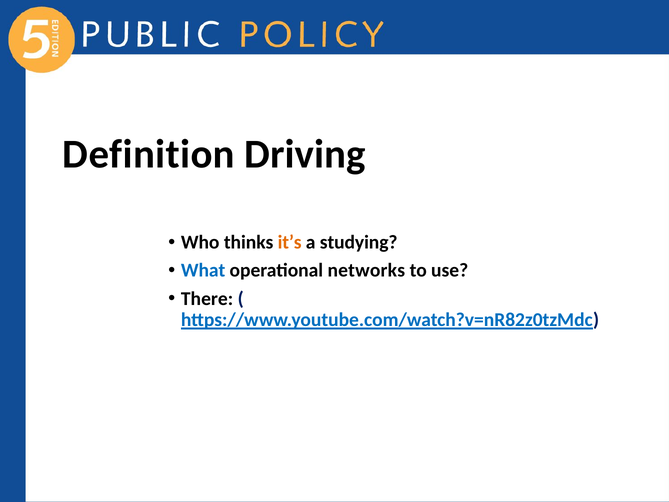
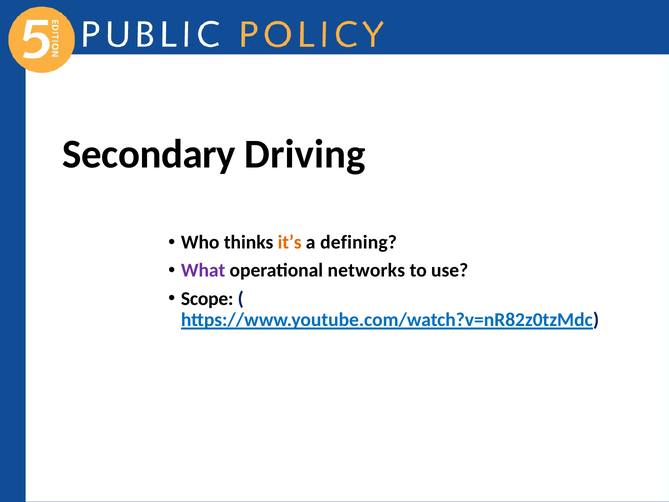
Definition: Definition -> Secondary (149, 154)
studying: studying -> defining (359, 242)
What colour: blue -> purple (203, 270)
There: There -> Scope (207, 298)
